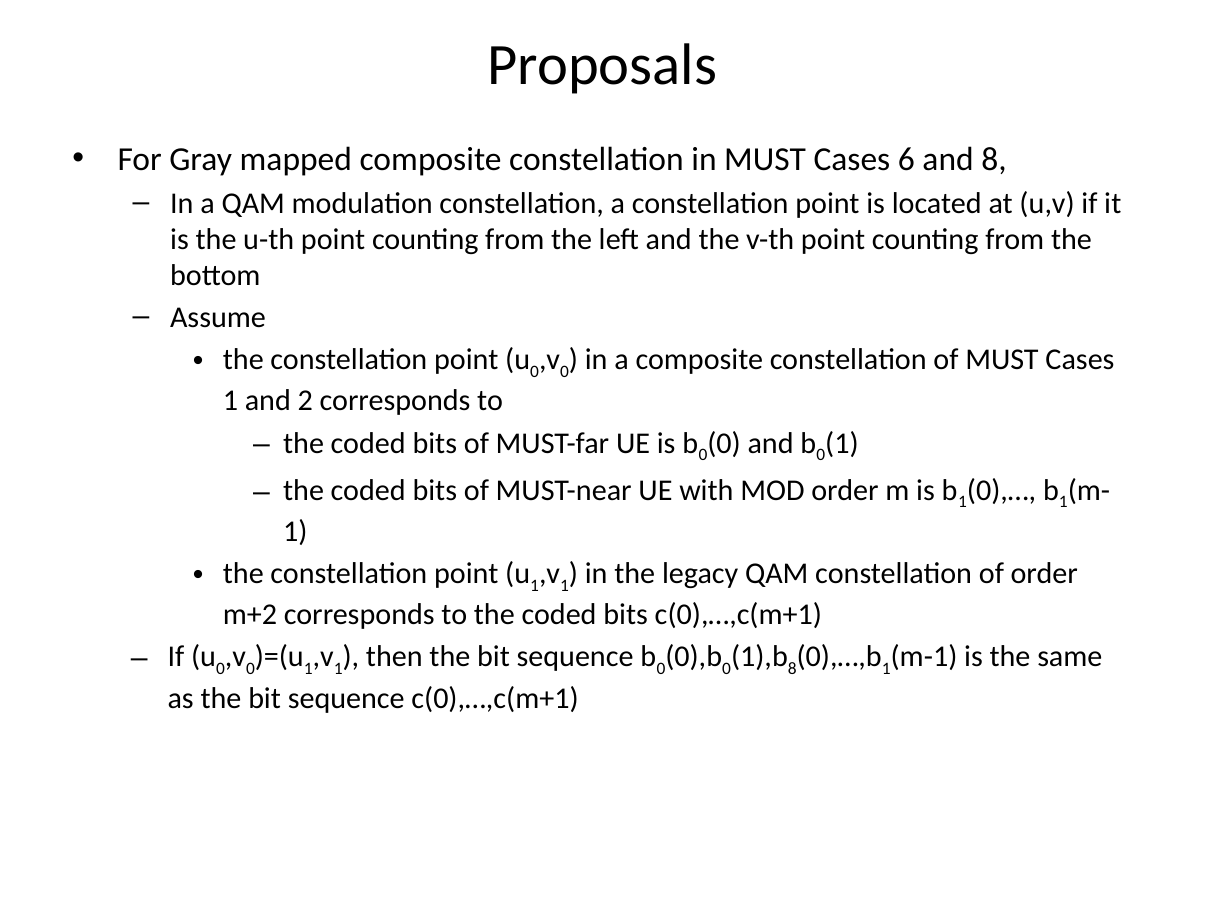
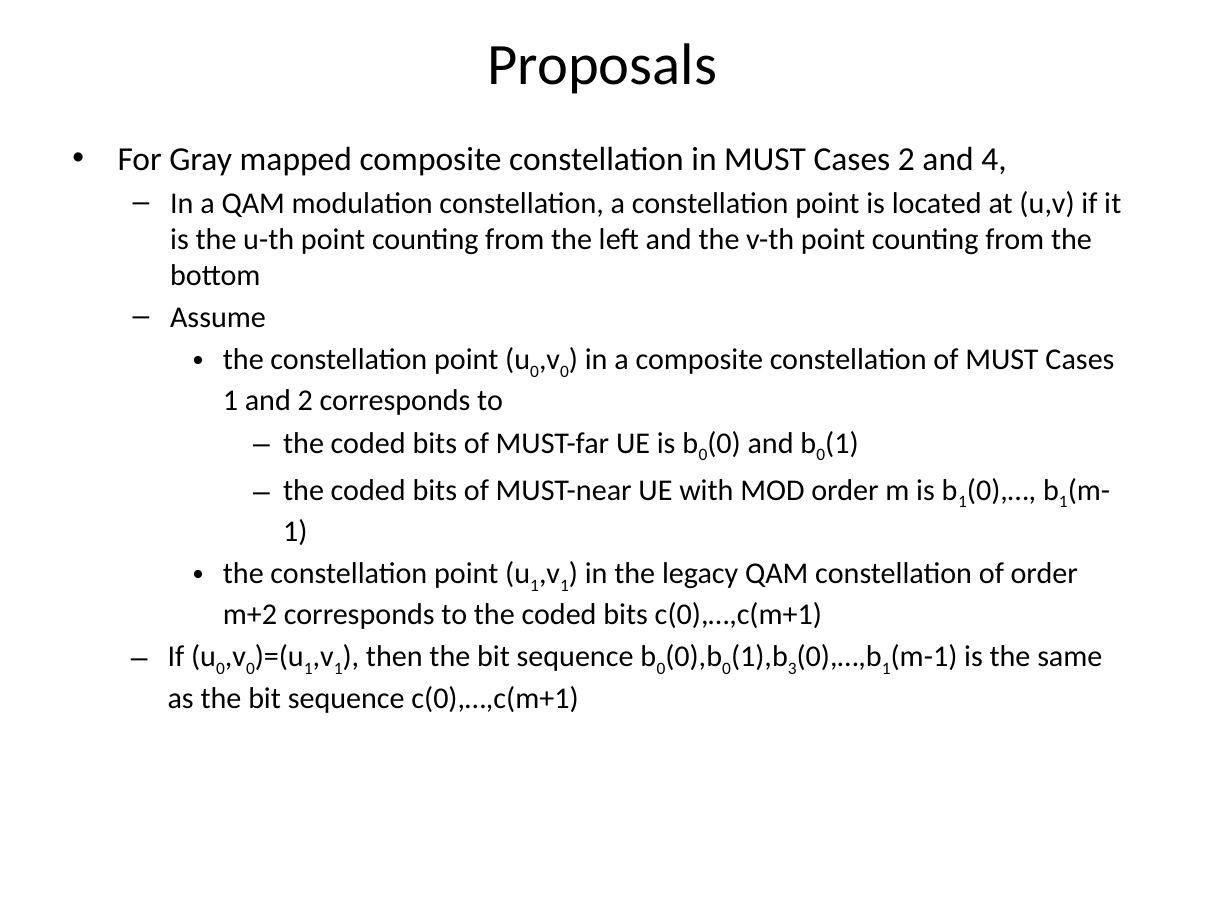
Cases 6: 6 -> 2 (906, 159)
and 8: 8 -> 4 (994, 159)
8: 8 -> 3 (792, 668)
